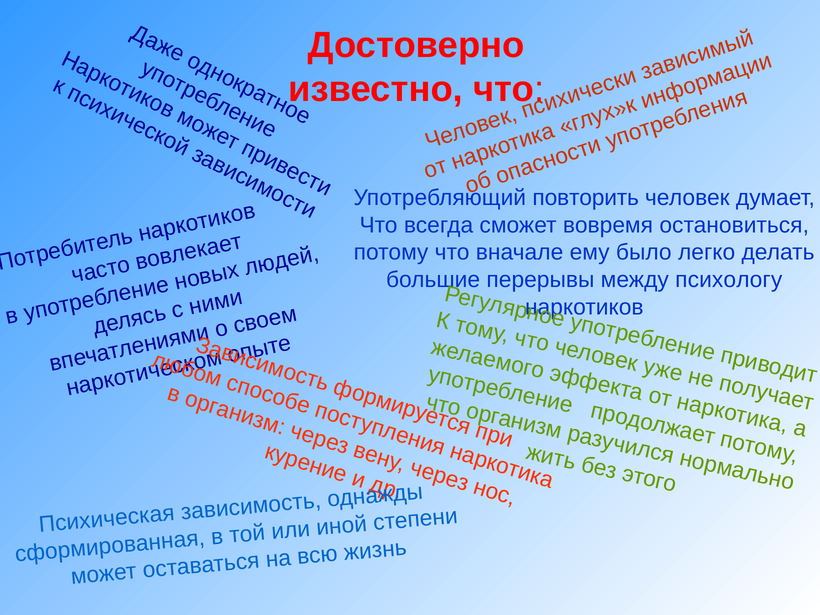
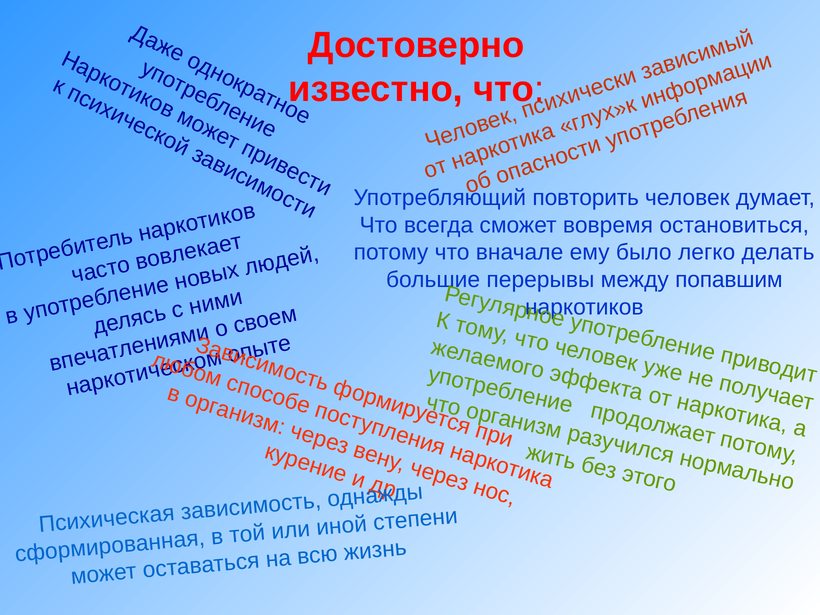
психологу: психологу -> попавшим (729, 280)
